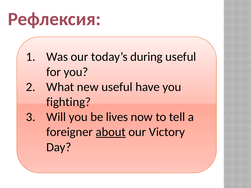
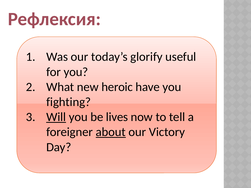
during: during -> glorify (146, 57)
new useful: useful -> heroic (117, 87)
Will underline: none -> present (56, 117)
